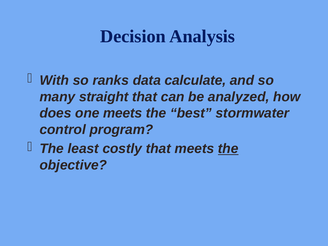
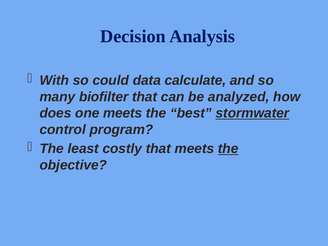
ranks: ranks -> could (111, 80)
straight: straight -> biofilter (104, 97)
stormwater underline: none -> present (252, 113)
